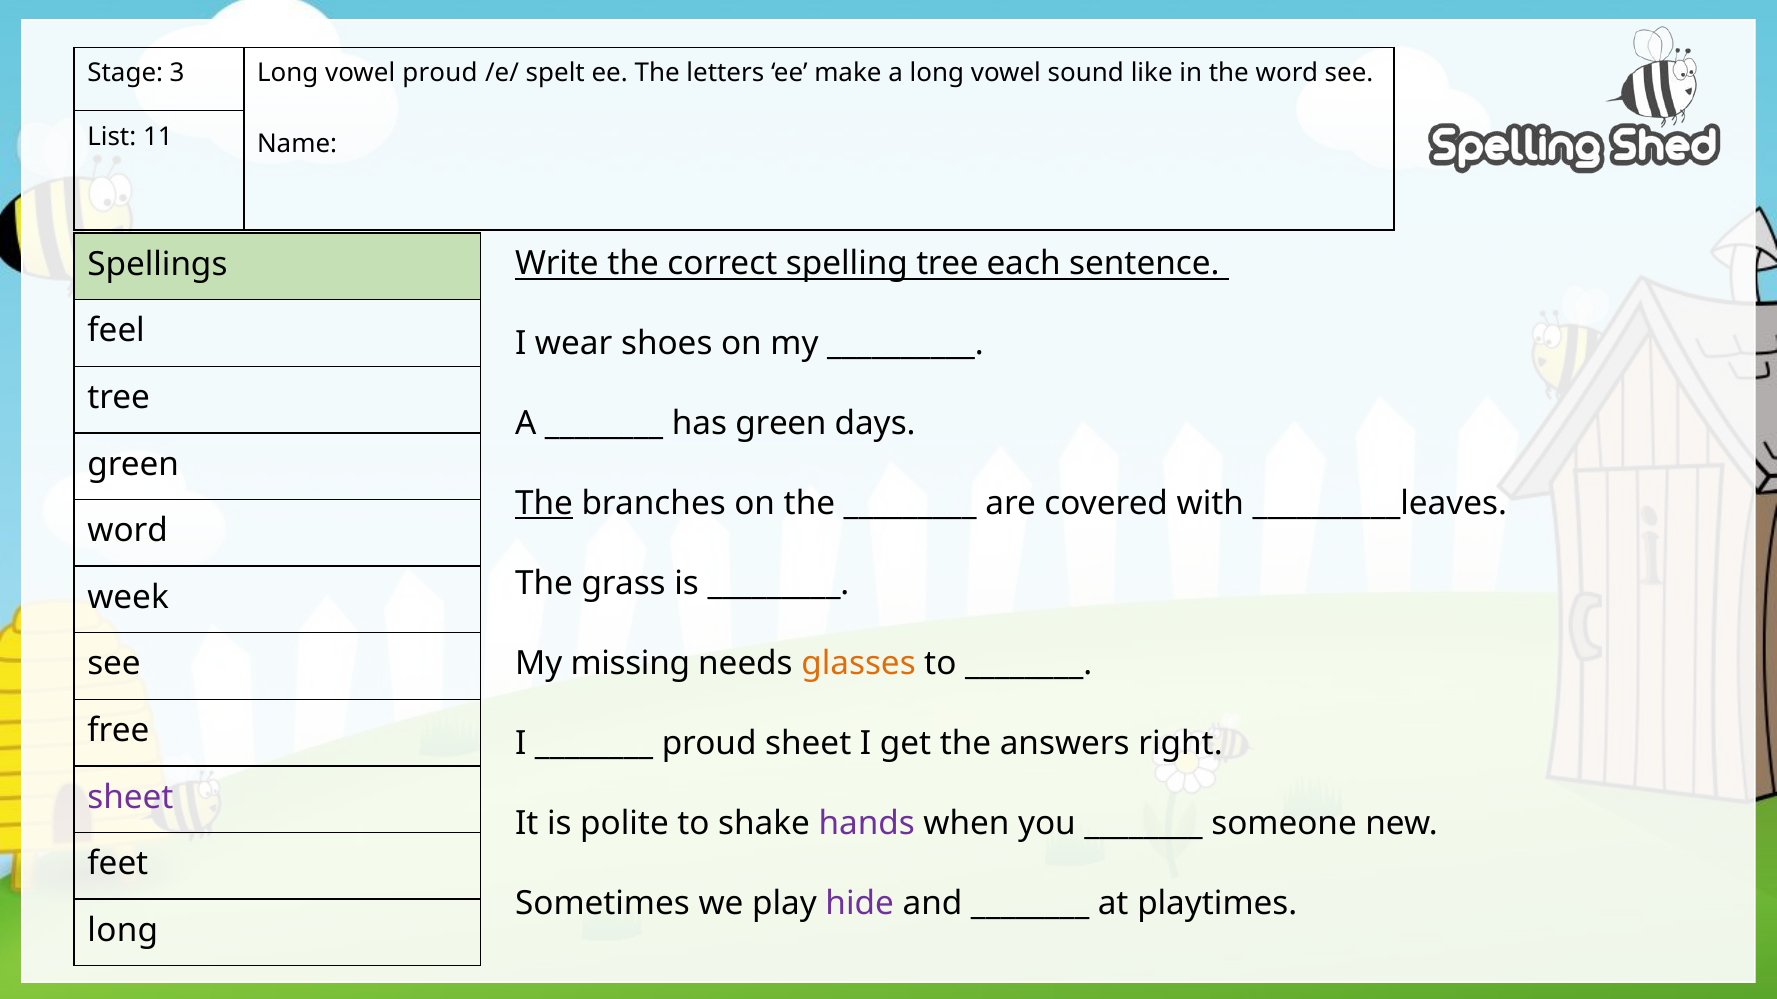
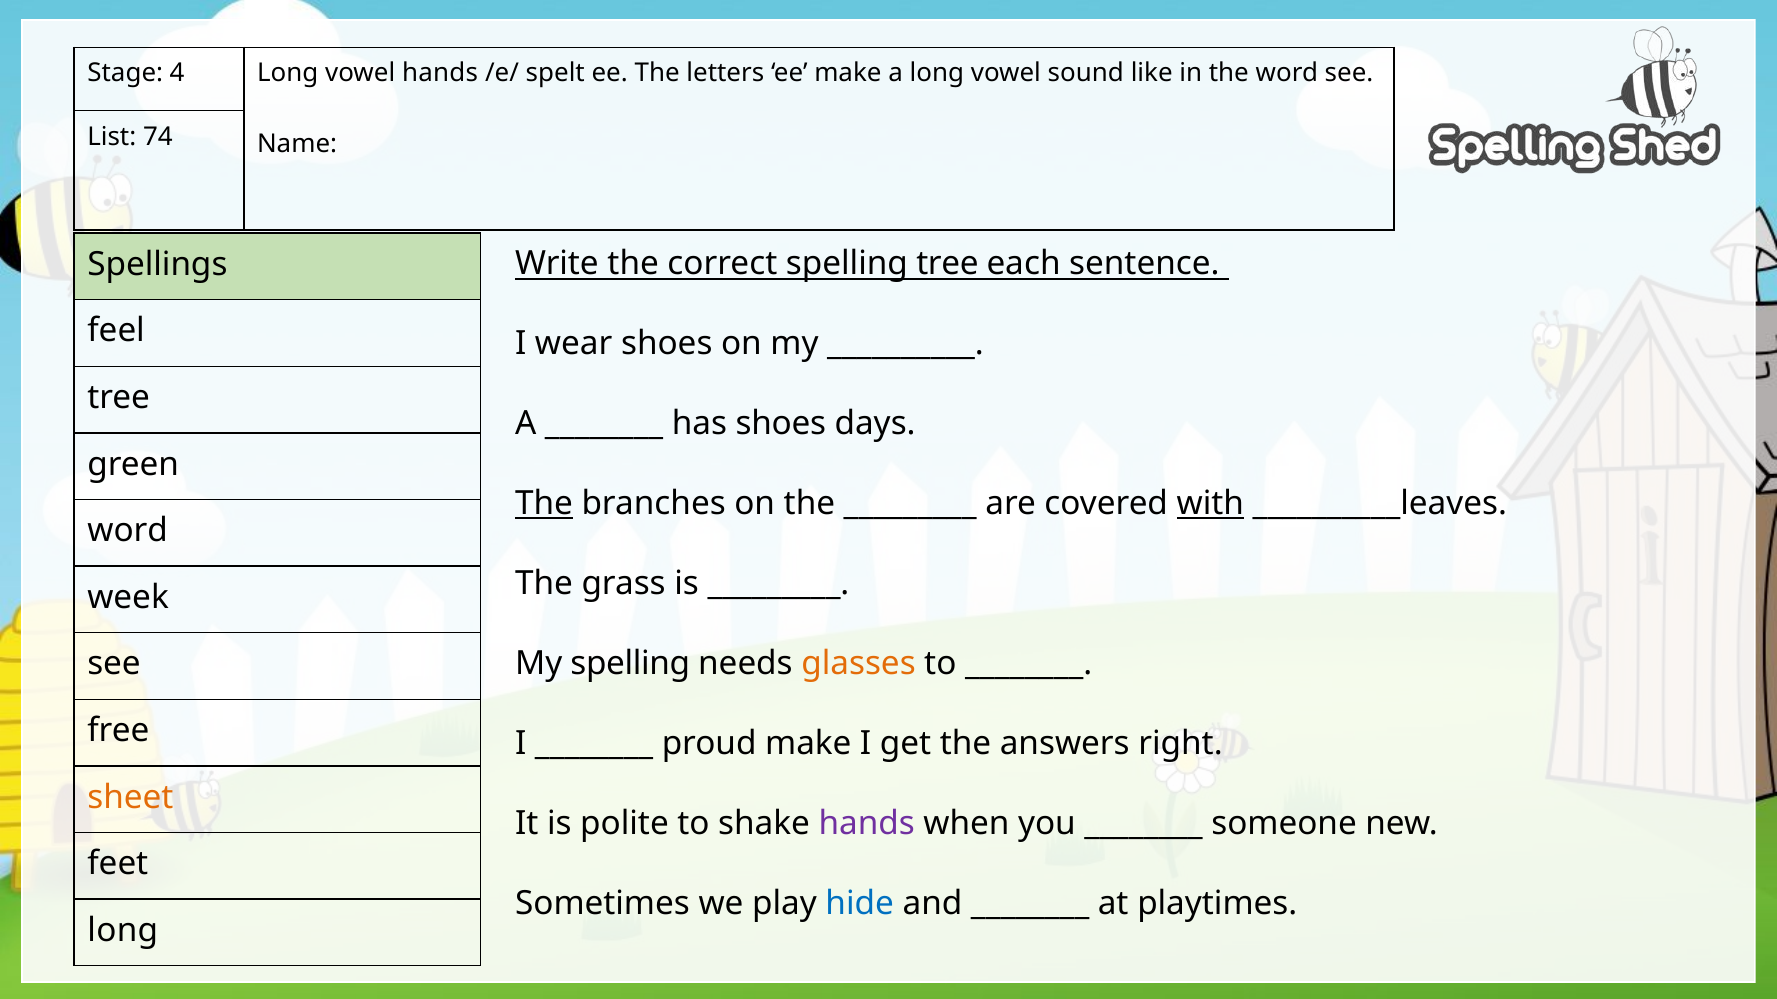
3: 3 -> 4 (177, 73)
vowel proud: proud -> hands (440, 73)
11: 11 -> 74 (158, 137)
has green: green -> shoes (781, 424)
with underline: none -> present (1210, 504)
My missing: missing -> spelling (630, 664)
proud sheet: sheet -> make (808, 744)
sheet colour: purple -> orange (130, 798)
hide colour: purple -> blue (860, 904)
